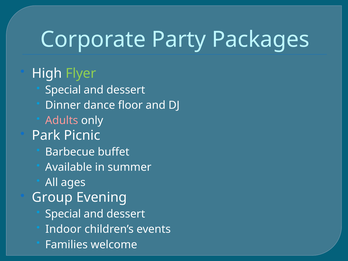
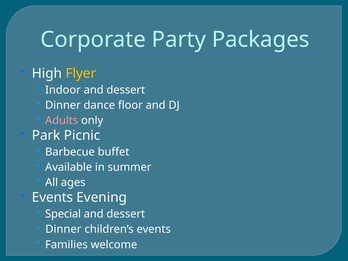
Flyer colour: light green -> yellow (81, 73)
Special: Special -> Indoor (63, 90)
Group: Group -> Events (53, 198)
Indoor: Indoor -> Dinner (63, 229)
